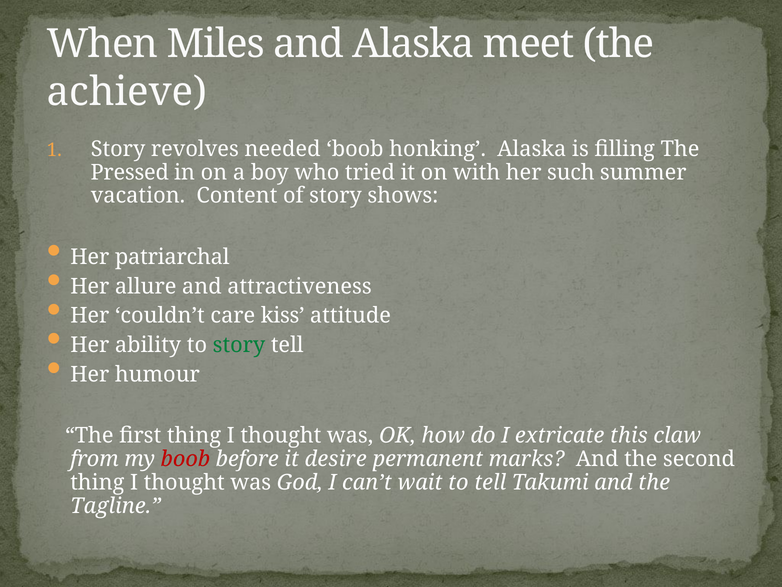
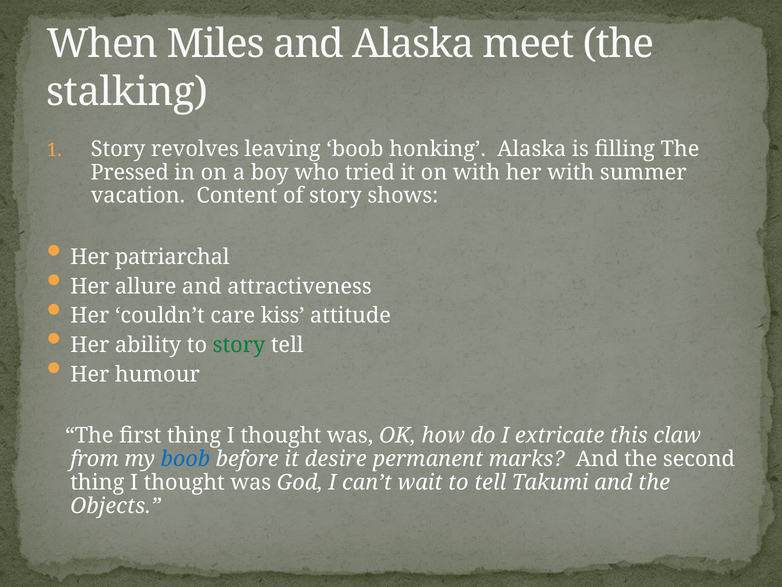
achieve: achieve -> stalking (127, 92)
needed: needed -> leaving (283, 149)
her such: such -> with (571, 172)
boob colour: red -> blue (185, 459)
Tagline: Tagline -> Objects (116, 506)
